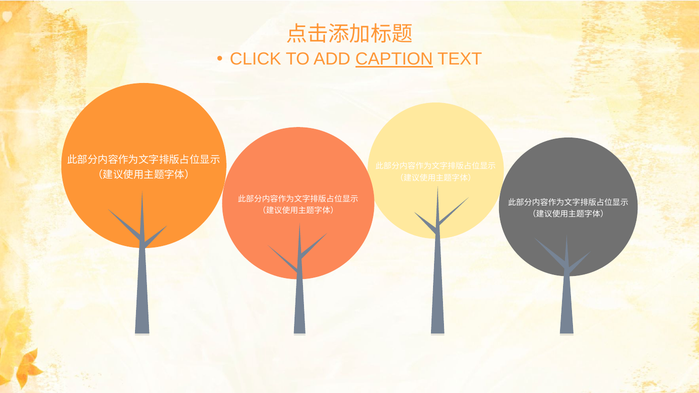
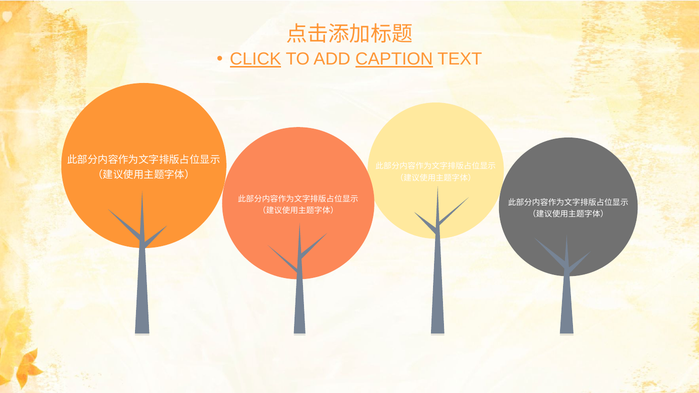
CLICK underline: none -> present (255, 59)
